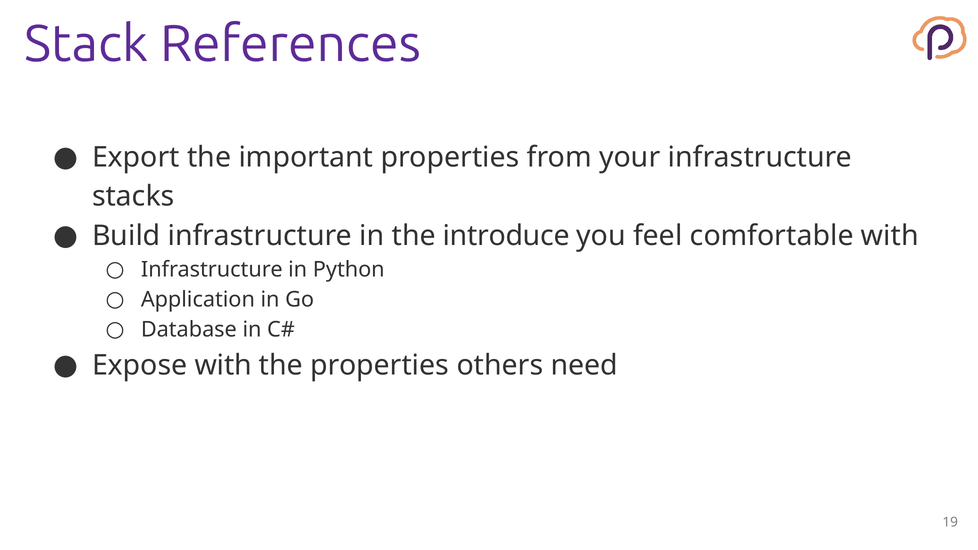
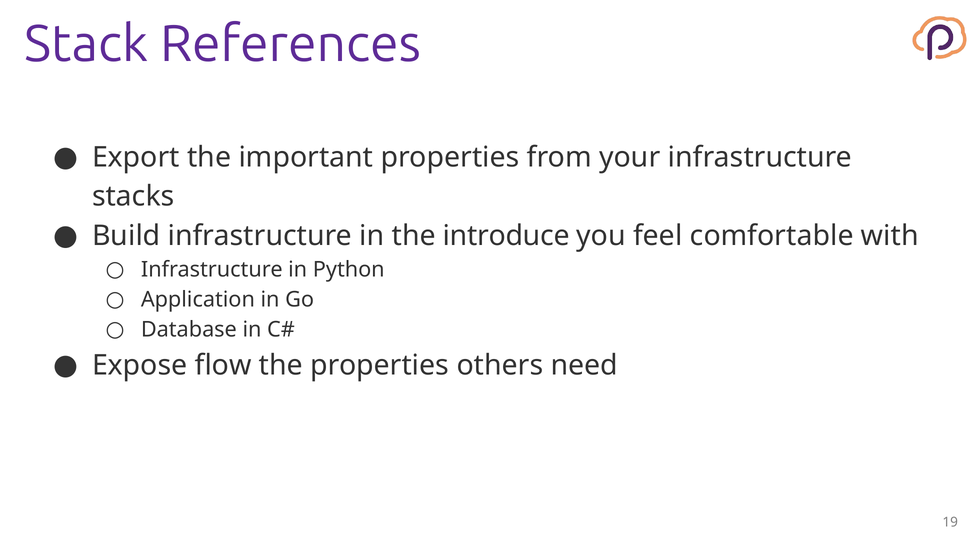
Expose with: with -> flow (223, 365)
